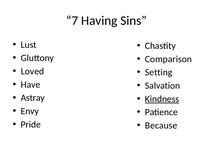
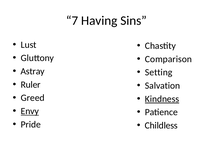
Loved: Loved -> Astray (33, 71)
Have: Have -> Ruler (31, 84)
Astray: Astray -> Greed (33, 98)
Envy underline: none -> present (30, 111)
Because: Because -> Childless (161, 125)
